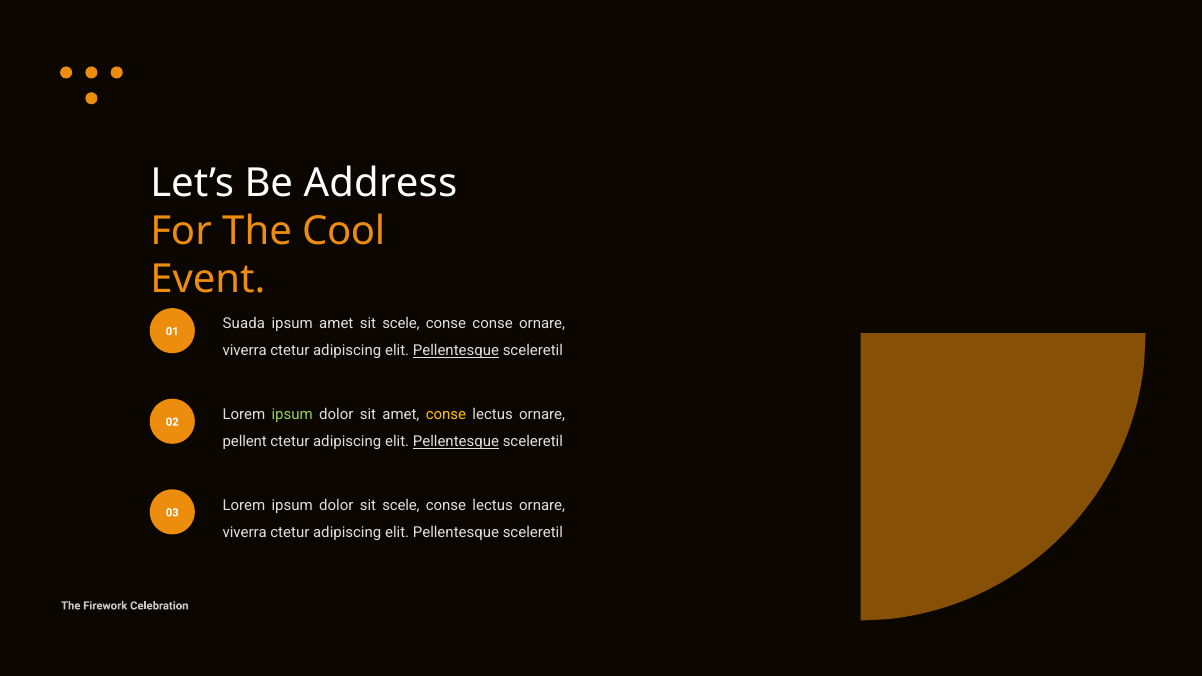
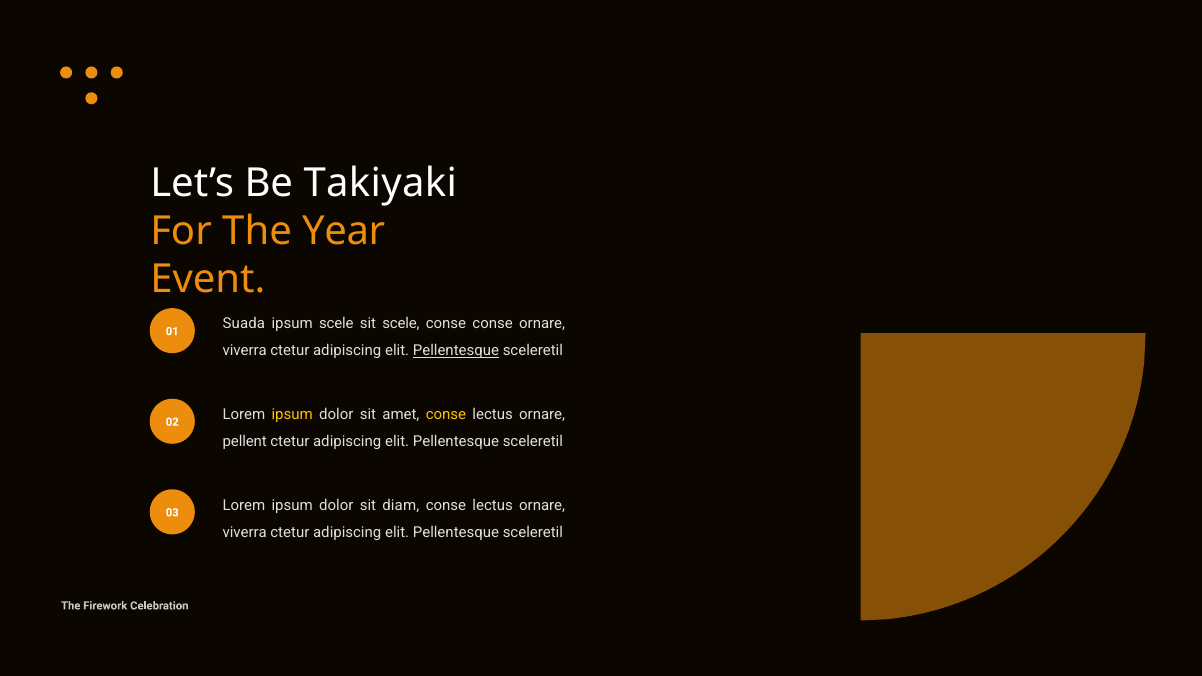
Address: Address -> Takiyaki (380, 183)
Cool: Cool -> Year (344, 231)
ipsum amet: amet -> scele (336, 324)
ipsum colour: light green -> yellow (292, 415)
Pellentesque underline: present -> none (456, 442)
dolor sit scele: scele -> diam (401, 505)
